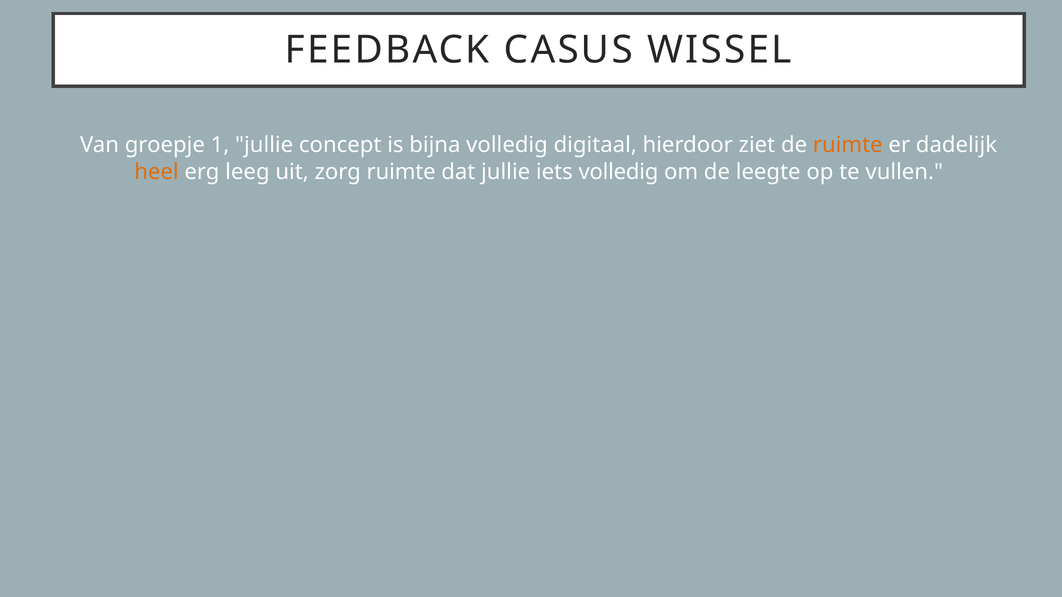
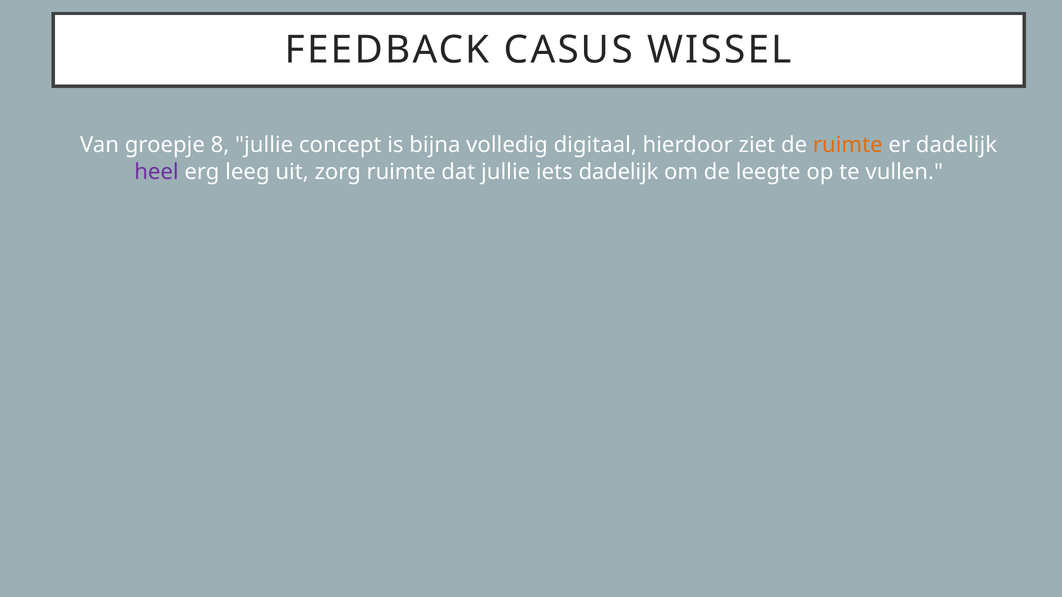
1: 1 -> 8 (220, 145)
heel colour: orange -> purple (156, 172)
iets volledig: volledig -> dadelijk (618, 172)
